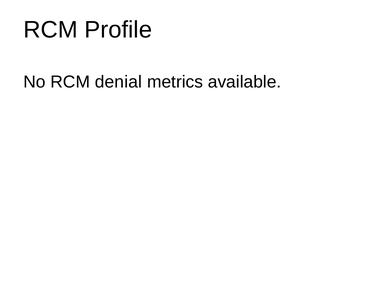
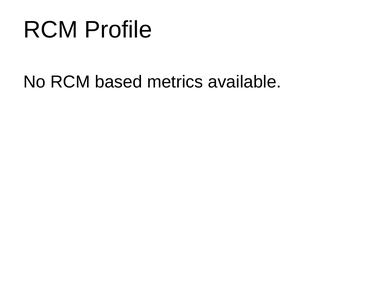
denial: denial -> based (119, 82)
